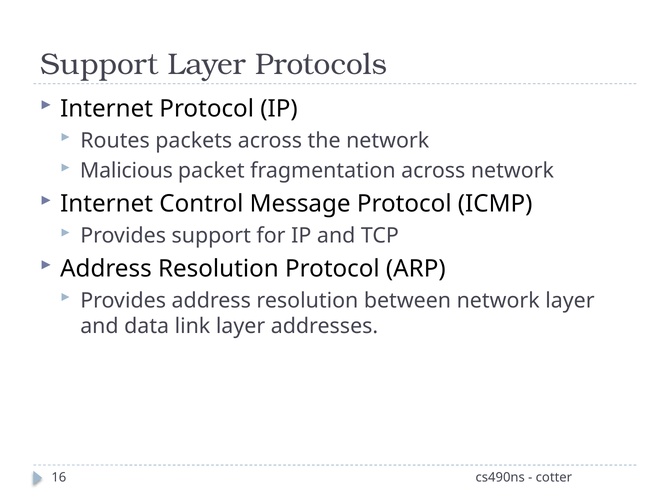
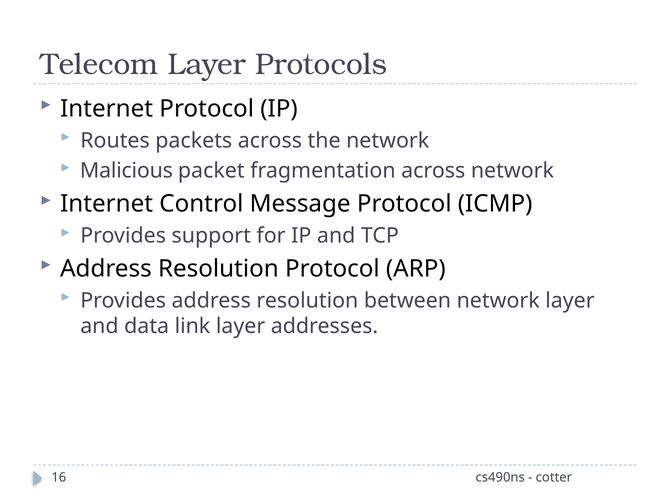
Support: Support -> Telecom (99, 65)
